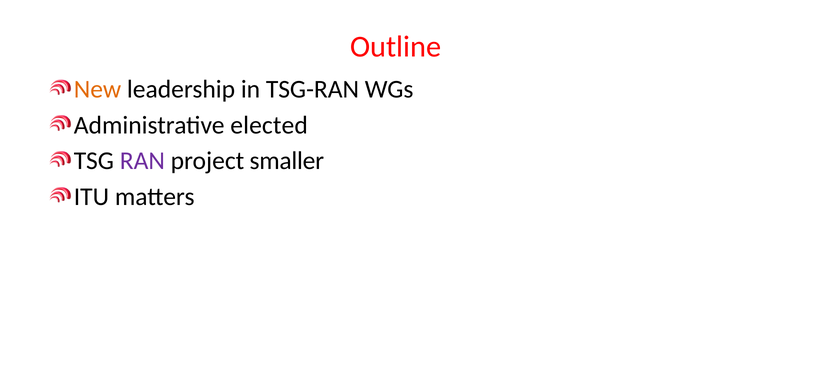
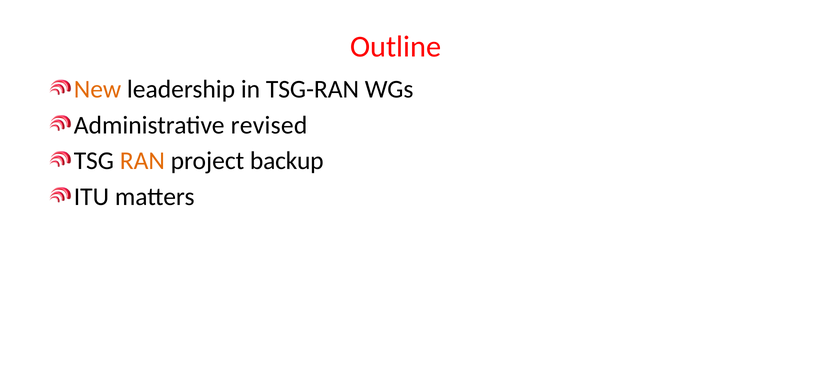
elected: elected -> revised (269, 125)
RAN colour: purple -> orange (142, 161)
smaller: smaller -> backup (287, 161)
